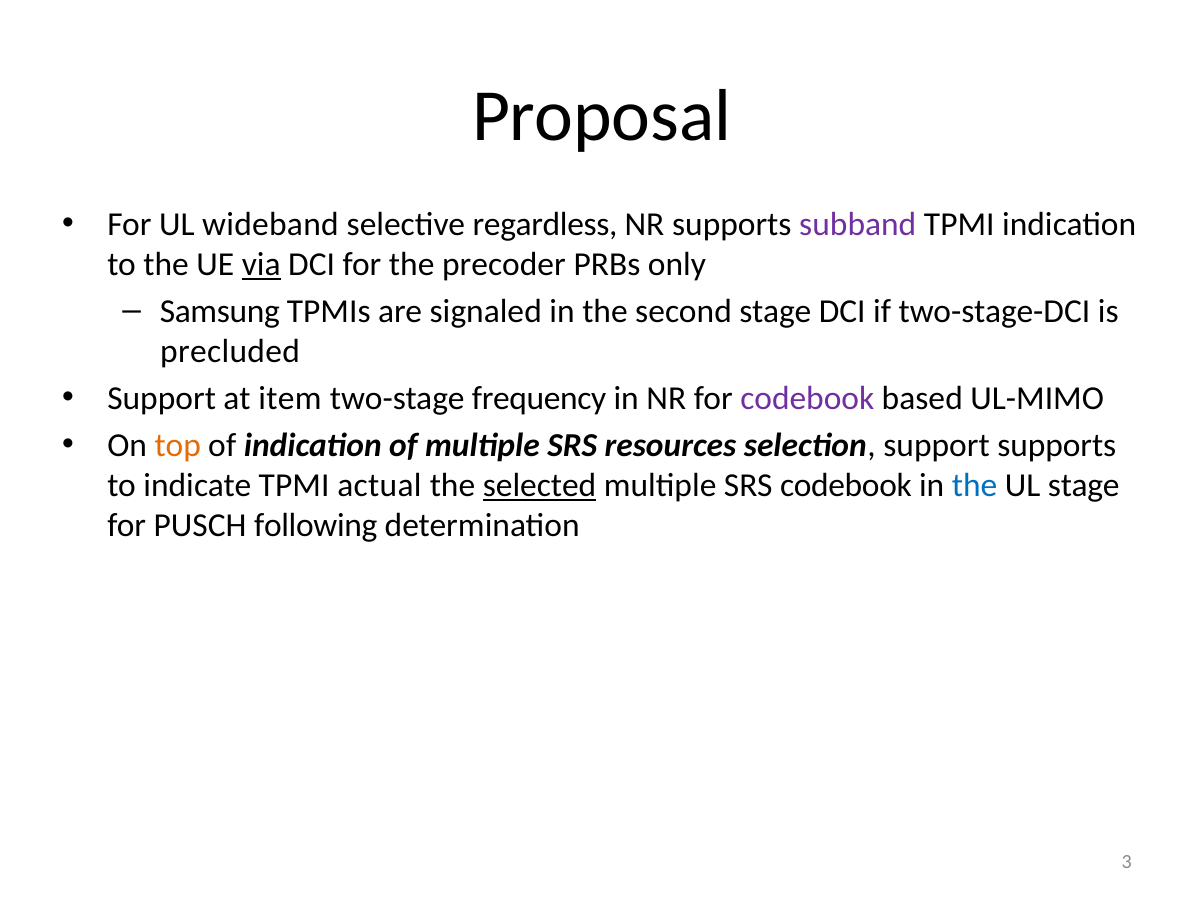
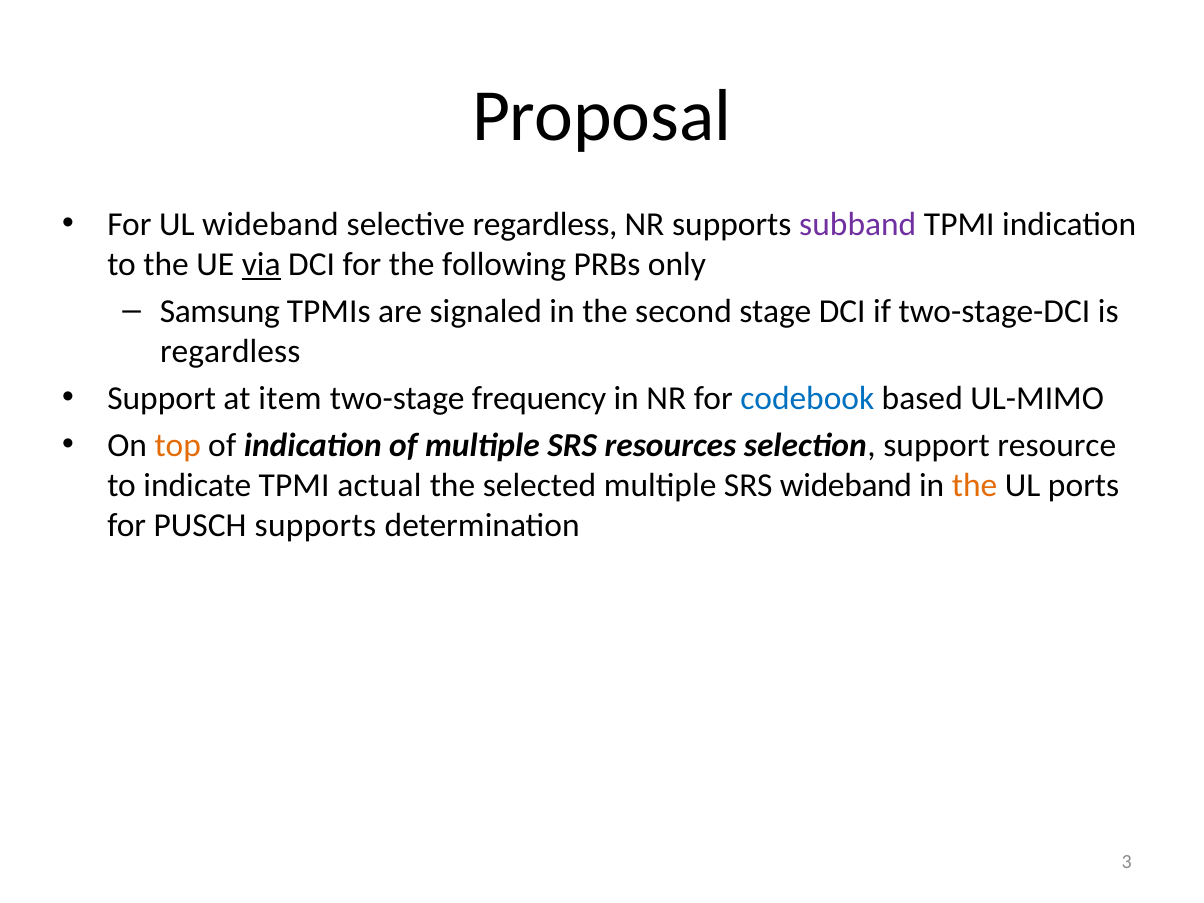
precoder: precoder -> following (504, 264)
precluded: precluded -> regardless (230, 351)
codebook colour: purple -> blue (807, 398)
support supports: supports -> resource (1057, 445)
selected underline: present -> none (540, 485)
SRS codebook: codebook -> wideband (846, 485)
the colour: blue -> orange (975, 485)
UL stage: stage -> ports (1084, 485)
PUSCH following: following -> supports (315, 525)
